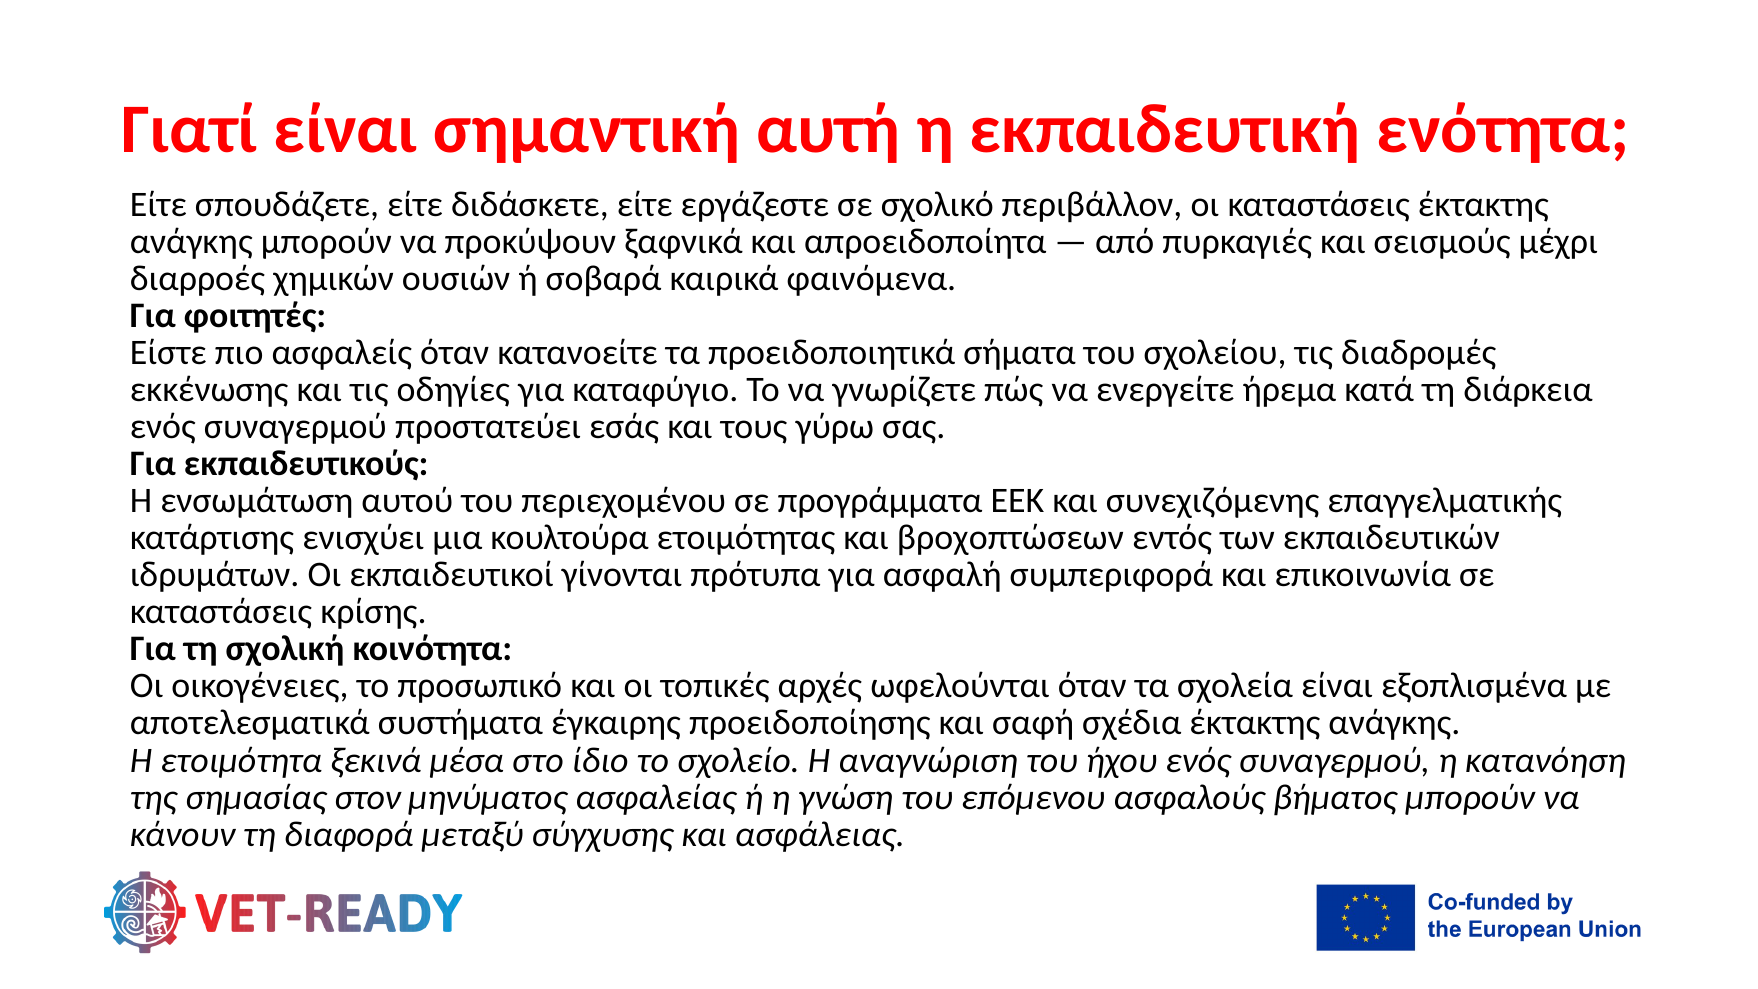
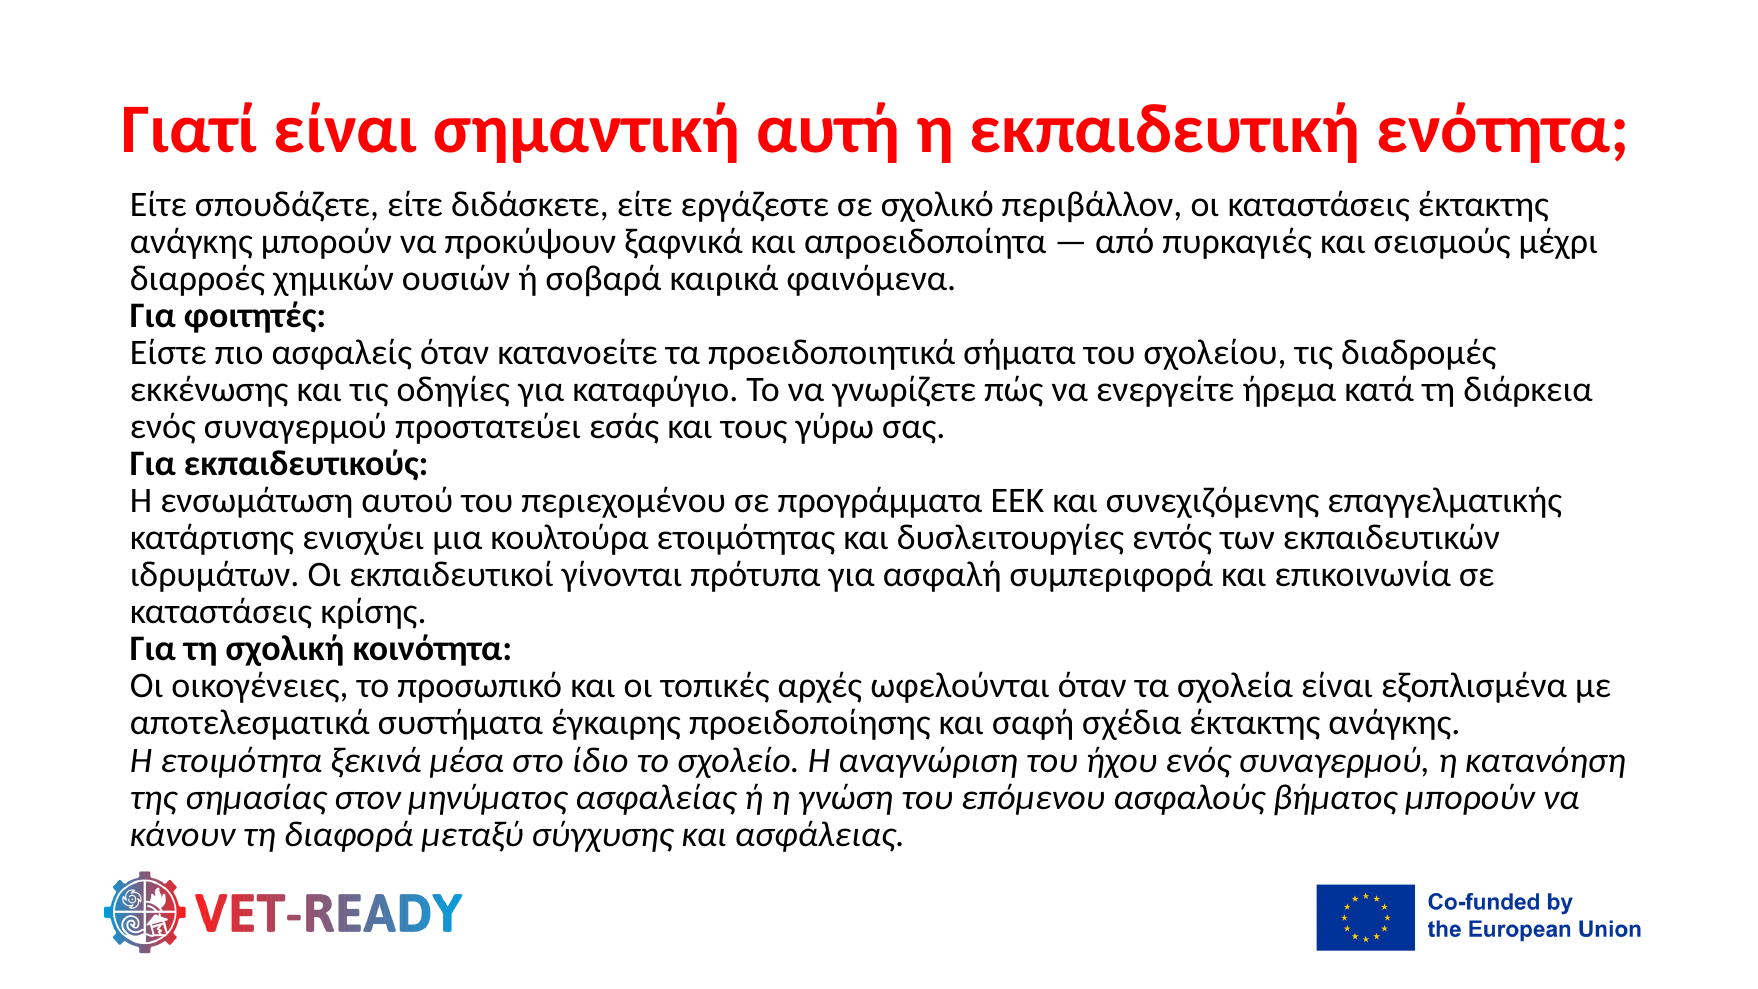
βροχοπτώσεων: βροχοπτώσεων -> δυσλειτουργίες (1010, 538)
